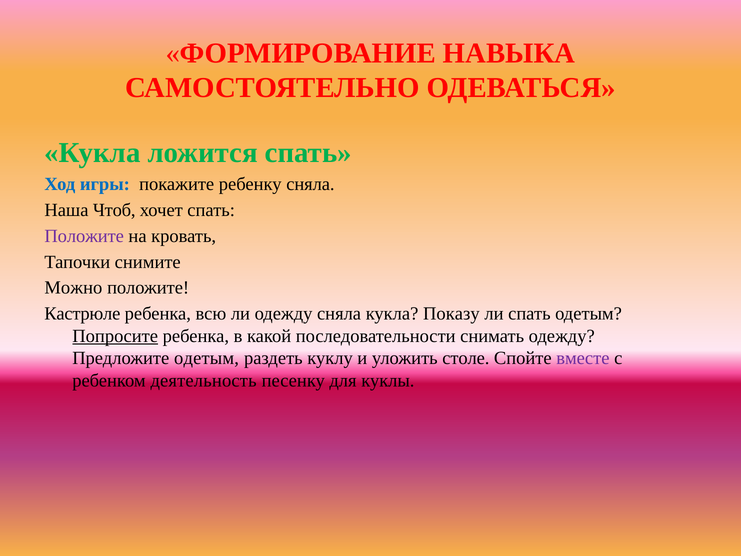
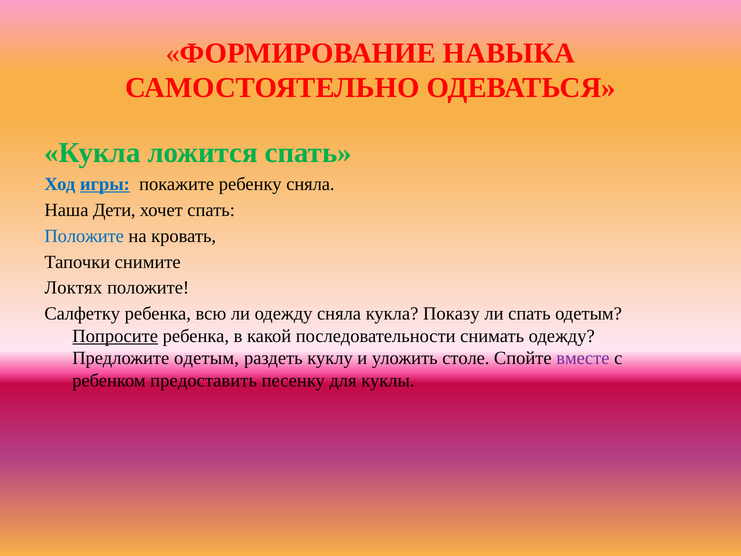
игры underline: none -> present (105, 184)
Чтоб: Чтоб -> Дети (114, 210)
Положите colour: purple -> blue (84, 236)
Можно: Можно -> Локтях (73, 288)
Кастрюле: Кастрюле -> Салфетку (82, 314)
деятельность: деятельность -> предоставить (204, 380)
